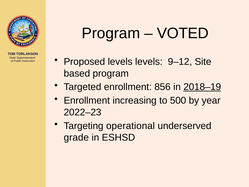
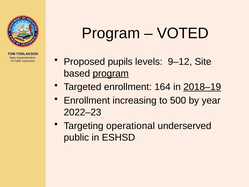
Proposed levels: levels -> pupils (120, 62)
program underline: none -> present (111, 73)
856: 856 -> 164 (162, 87)
grade: grade -> public (76, 137)
